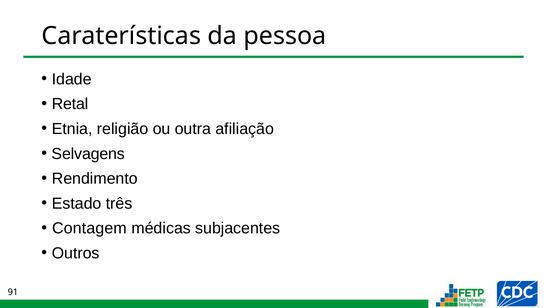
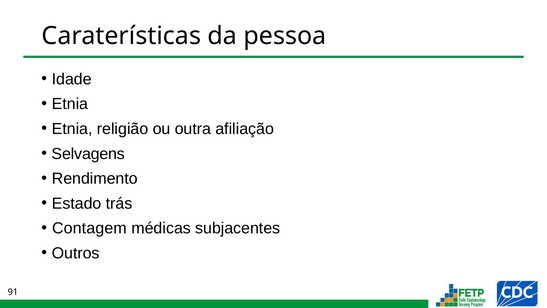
Retal: Retal -> Etnia (70, 104)
três: três -> trás (119, 203)
